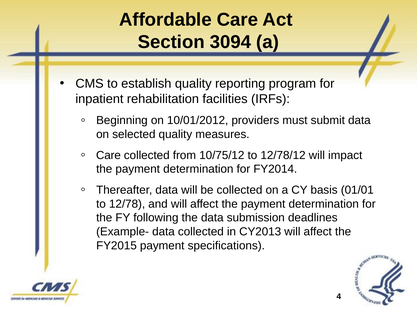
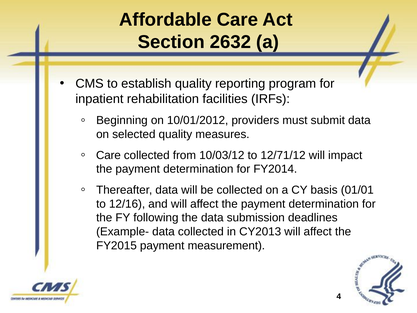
3094: 3094 -> 2632 (231, 42)
10/75/12: 10/75/12 -> 10/03/12 (222, 155)
12/78/12: 12/78/12 -> 12/71/12 (283, 155)
12/78: 12/78 -> 12/16 (127, 204)
specifications: specifications -> measurement (226, 245)
